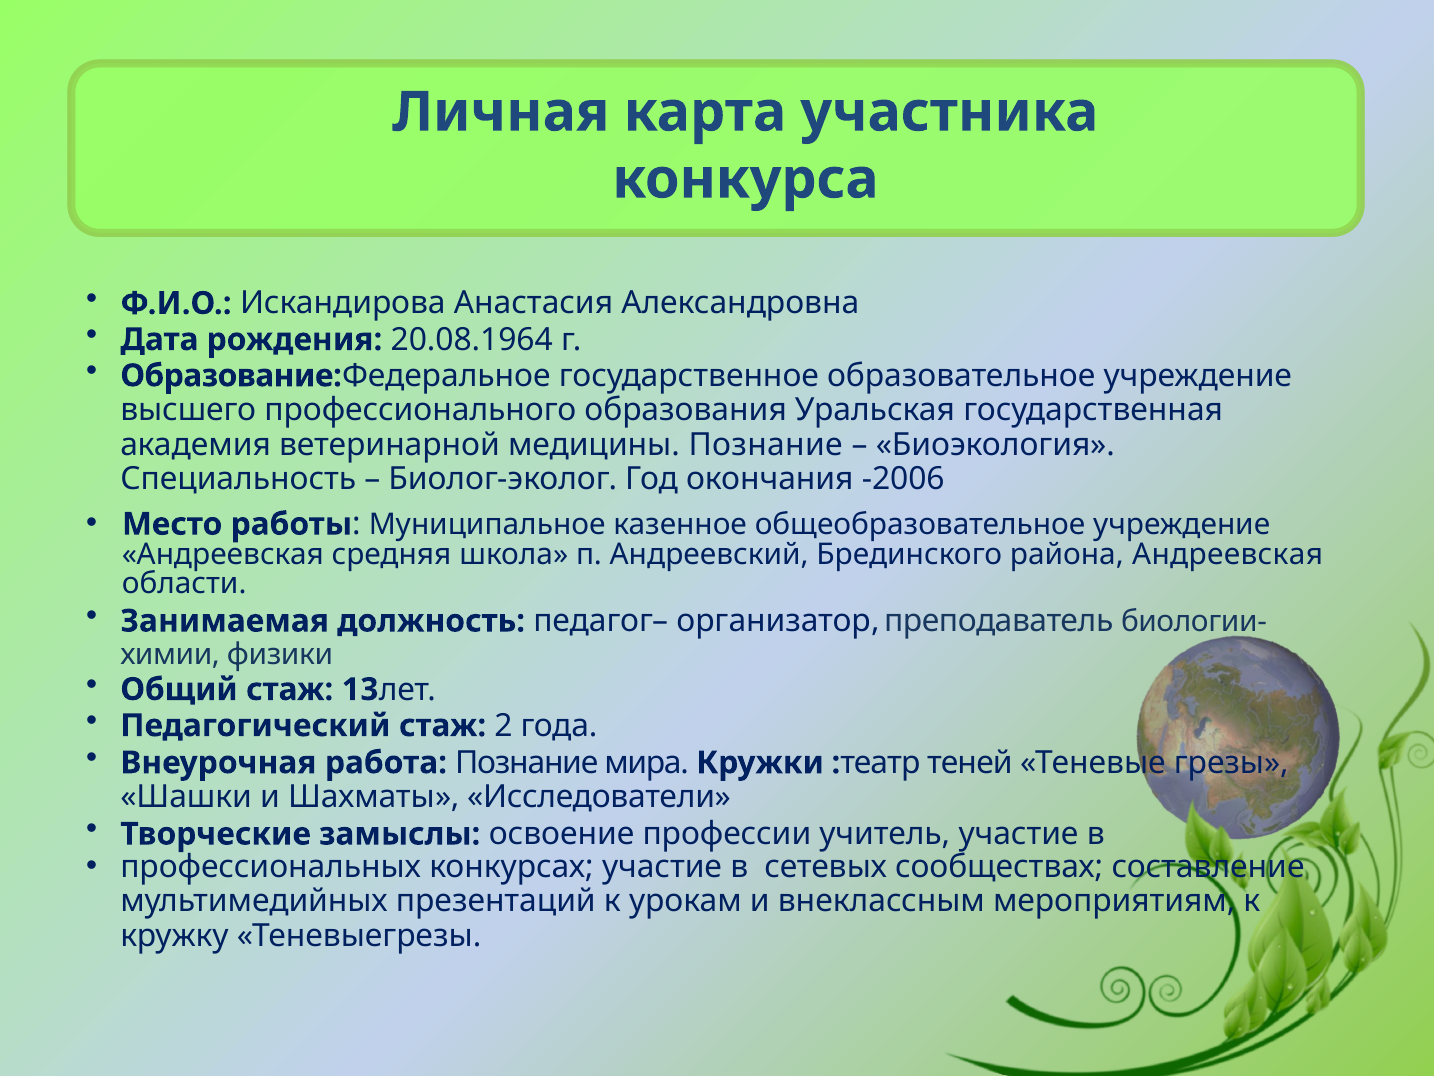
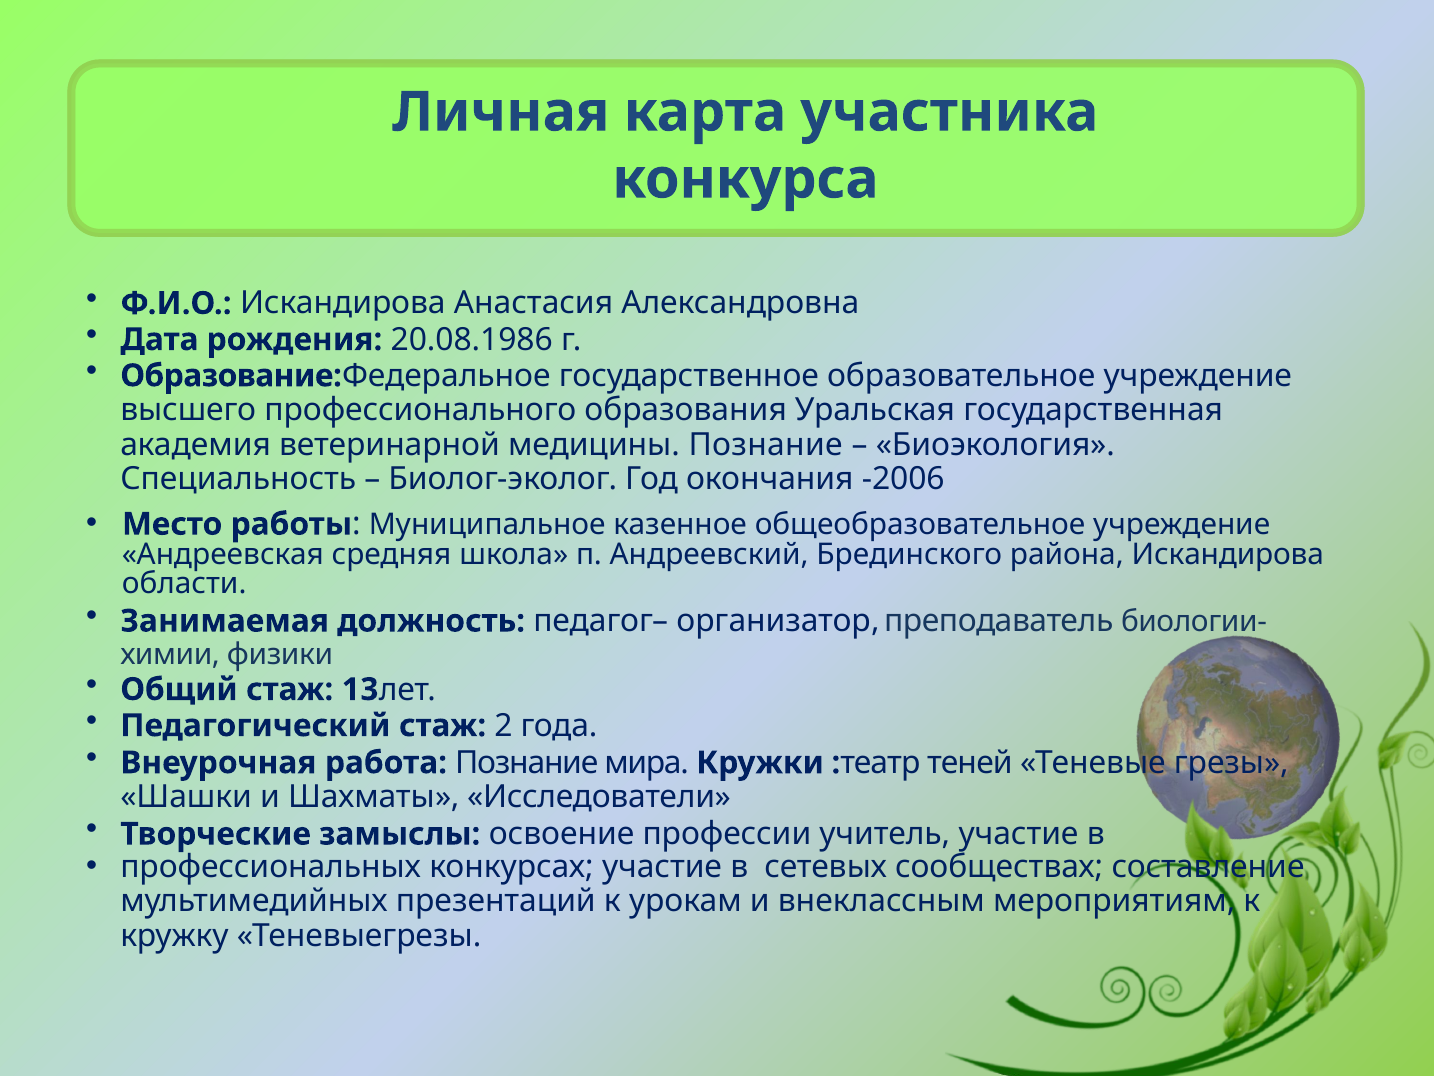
20.08.1964: 20.08.1964 -> 20.08.1986 (472, 339)
района Андреевская: Андреевская -> Искандирова (1228, 554)
